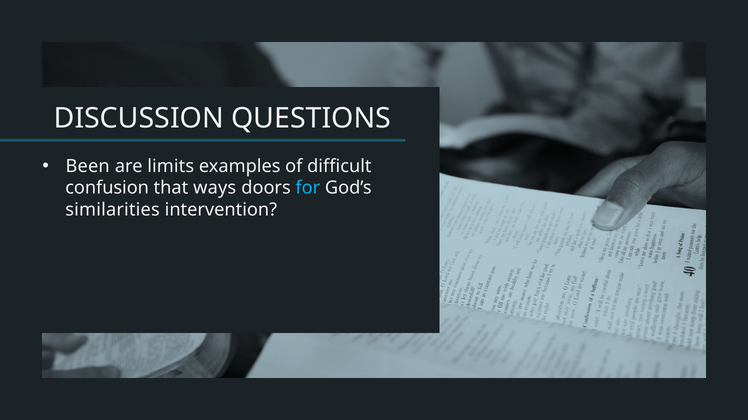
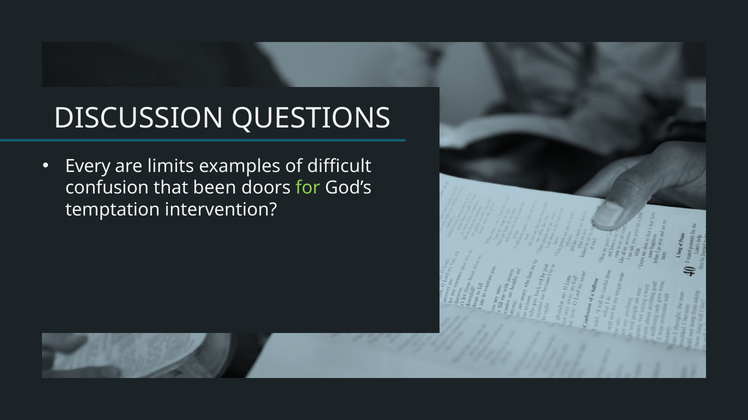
Been: Been -> Every (88, 166)
ways: ways -> been (215, 188)
for colour: light blue -> light green (308, 188)
similarities: similarities -> temptation (113, 210)
